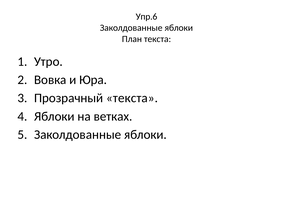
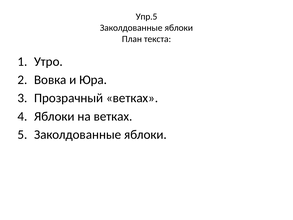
Упр.6: Упр.6 -> Упр.5 (146, 17)
Прозрачный текста: текста -> ветках (132, 98)
